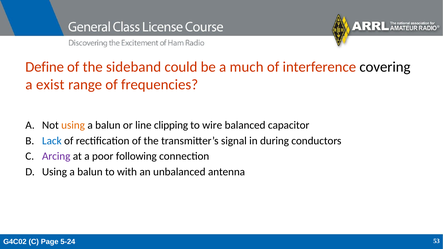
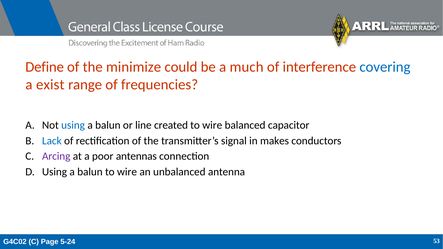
sideband: sideband -> minimize (134, 67)
covering colour: black -> blue (385, 67)
using colour: orange -> blue (73, 125)
clipping: clipping -> created (171, 125)
during: during -> makes (275, 141)
following: following -> antennas (136, 156)
balun to with: with -> wire (127, 172)
